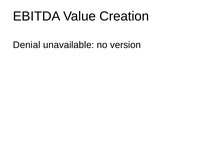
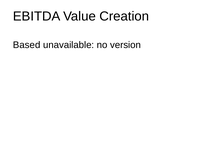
Denial: Denial -> Based (27, 45)
